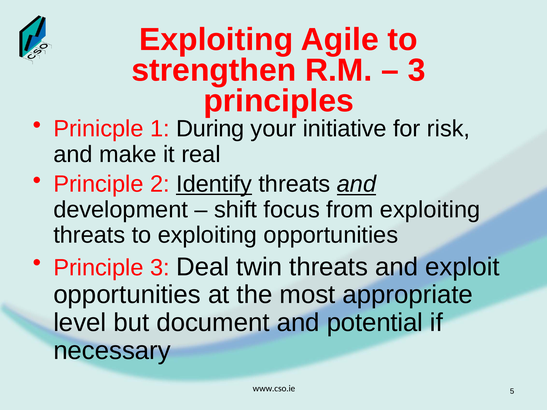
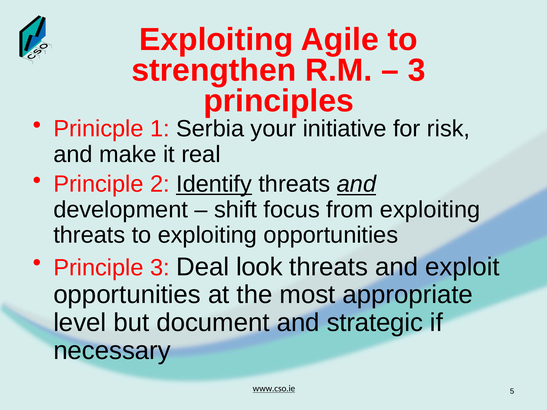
During: During -> Serbia (210, 129)
twin: twin -> look (259, 267)
potential: potential -> strategic (375, 323)
www.cso.ie underline: none -> present (274, 389)
